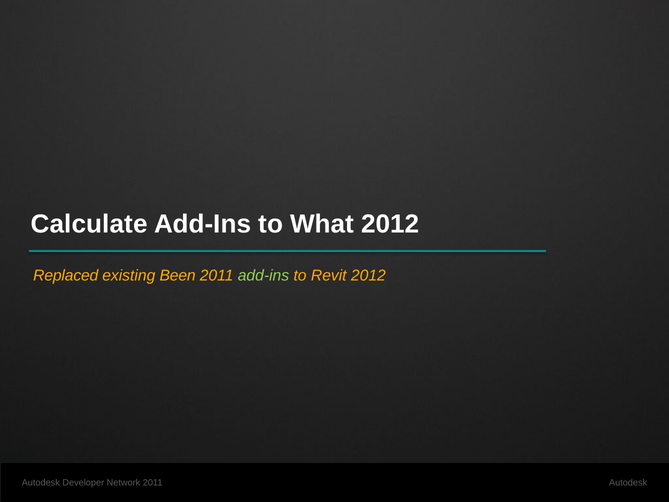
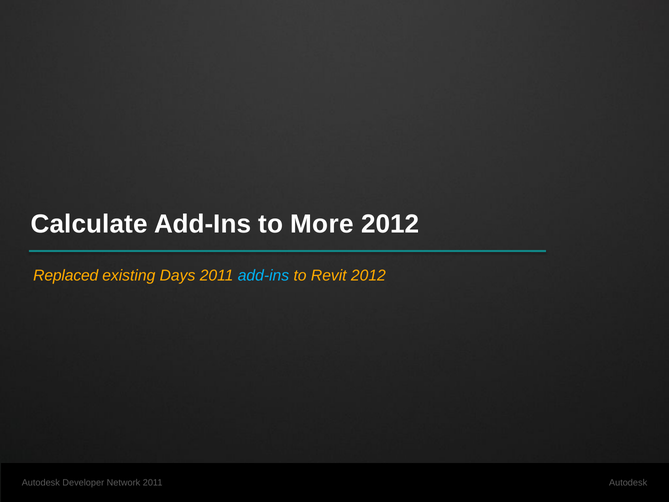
What: What -> More (322, 224)
Been: Been -> Days (178, 275)
add-ins colour: light green -> light blue (263, 275)
